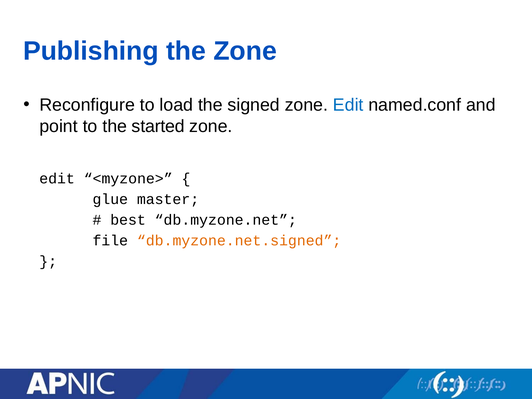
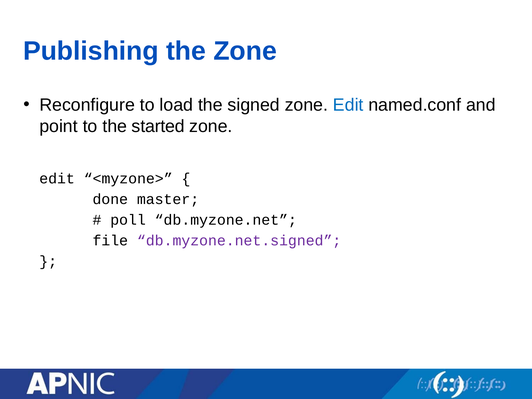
glue: glue -> done (110, 199)
best: best -> poll (128, 220)
db.myzone.net.signed colour: orange -> purple (239, 241)
